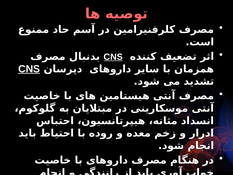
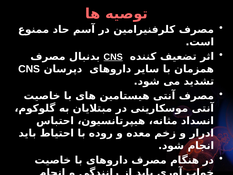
CNS underline: present -> none (29, 69)
